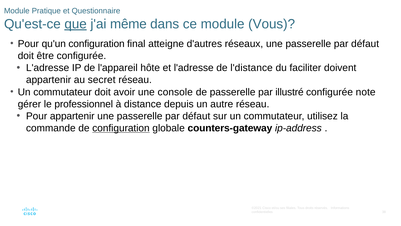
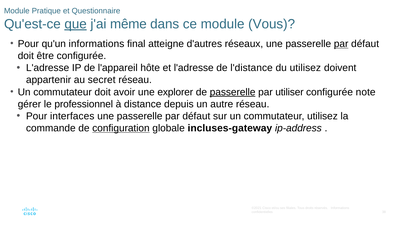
qu'un configuration: configuration -> informations (96, 44)
par underline: none -> present (341, 44)
du faciliter: faciliter -> utilisez (305, 68)
console: console -> explorer (175, 92)
passerelle underline: none -> present (233, 92)
illustré: illustré -> utiliser (289, 92)
Pour appartenir: appartenir -> interfaces (72, 116)
counters-gateway: counters-gateway -> incluses-gateway (230, 128)
